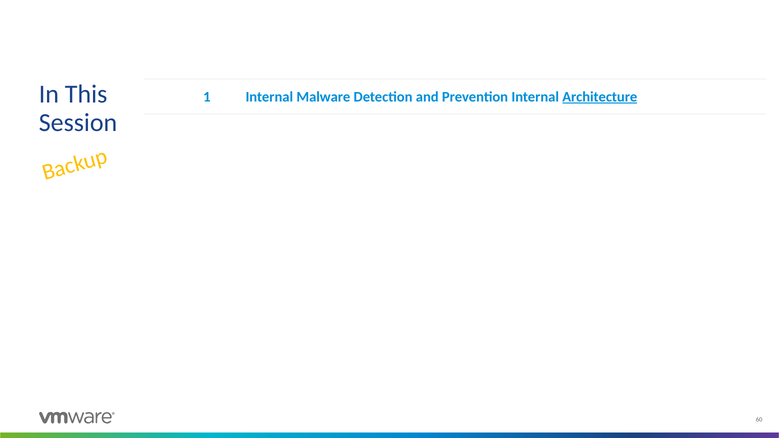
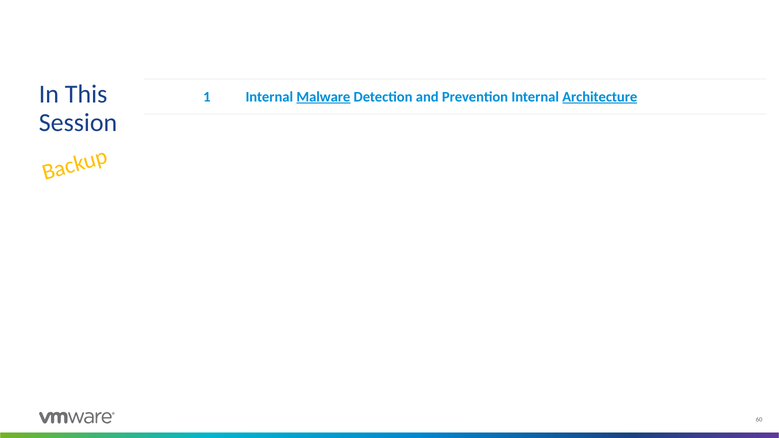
Malware underline: none -> present (323, 97)
